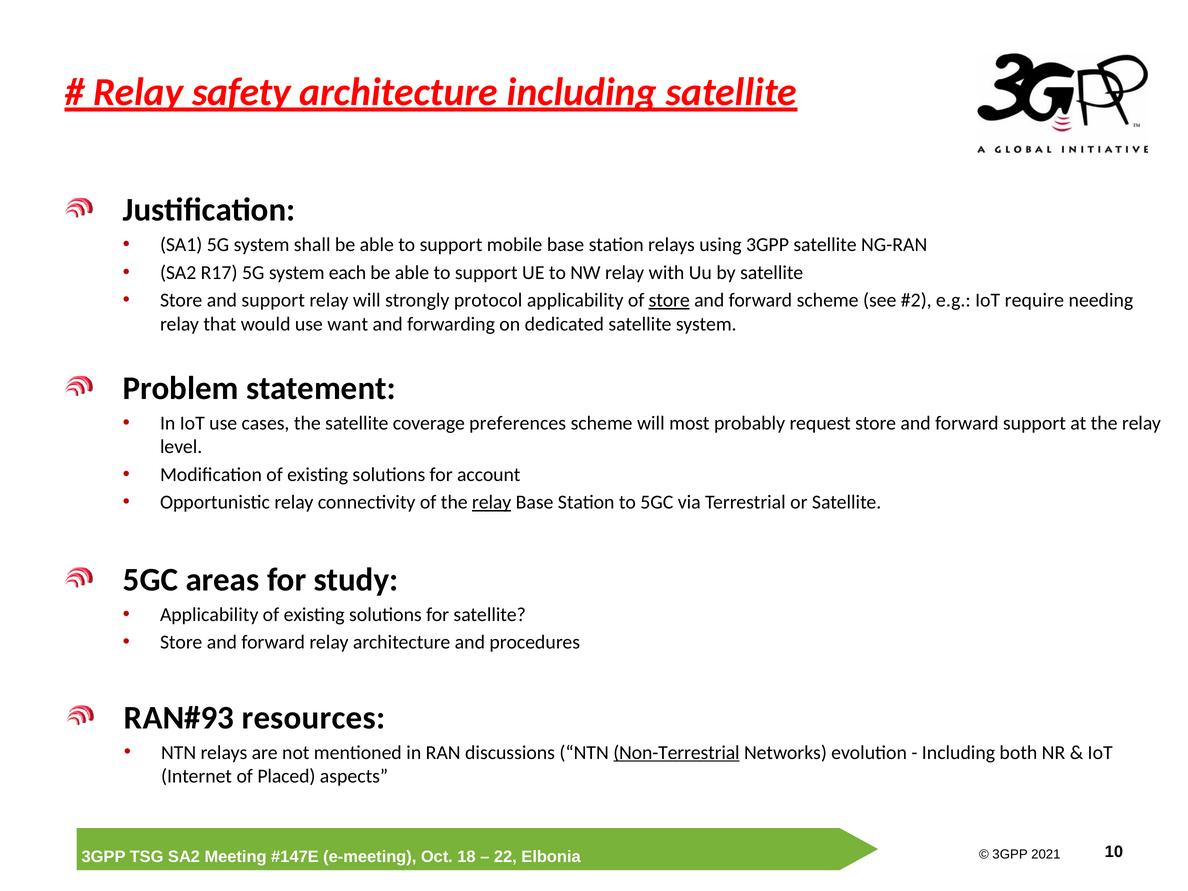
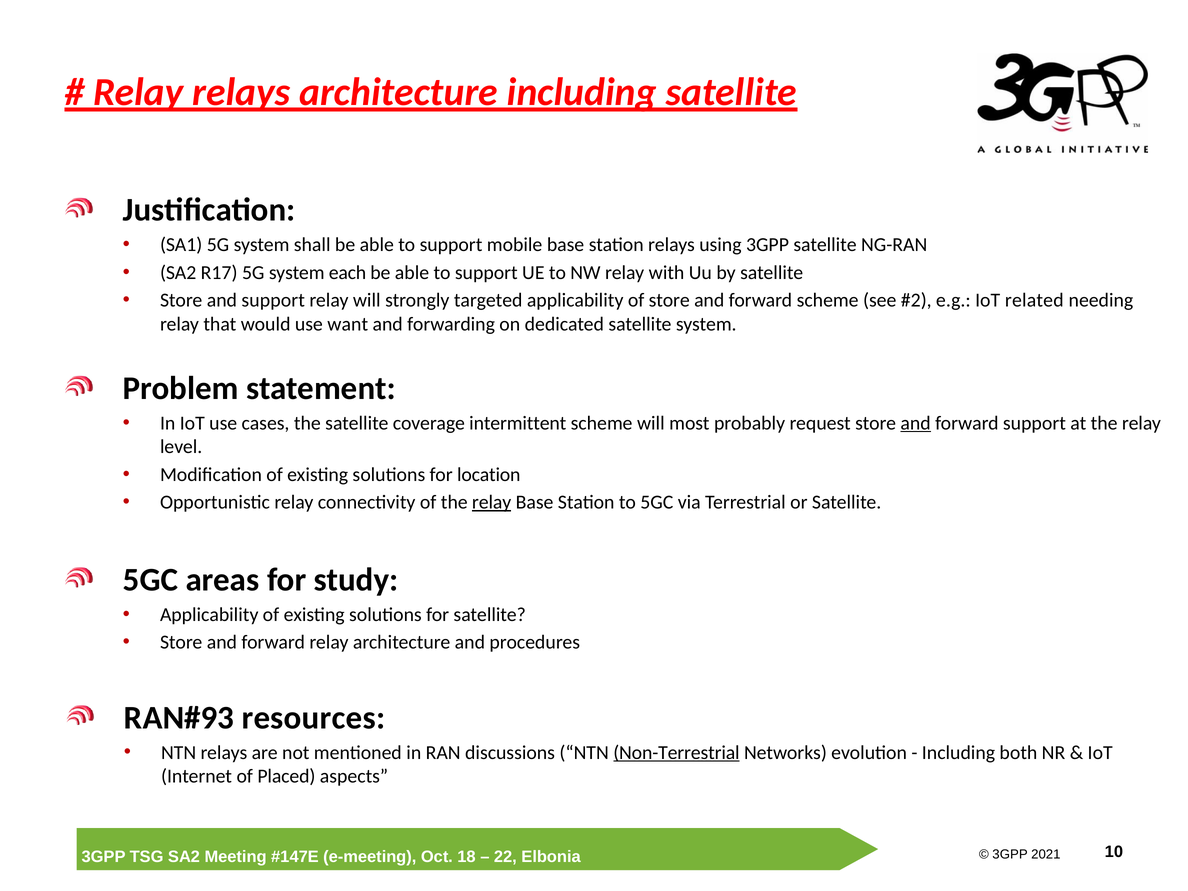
Relay safety: safety -> relays (241, 92)
protocol: protocol -> targeted (488, 300)
store underline: present -> none (669, 300)
require: require -> related (1034, 300)
preferences: preferences -> intermittent (518, 423)
and underline: none -> present (916, 423)
account: account -> location (489, 475)
